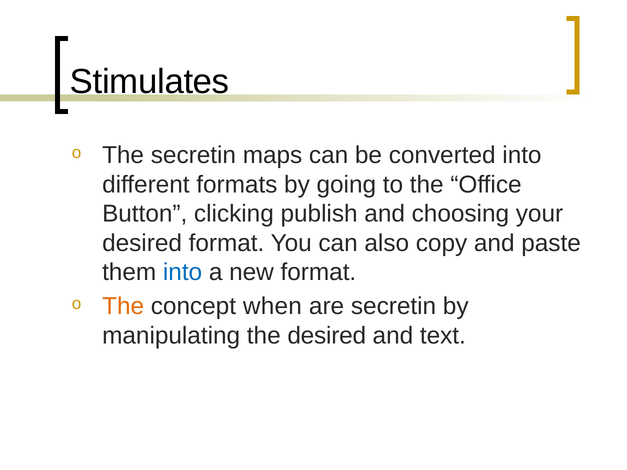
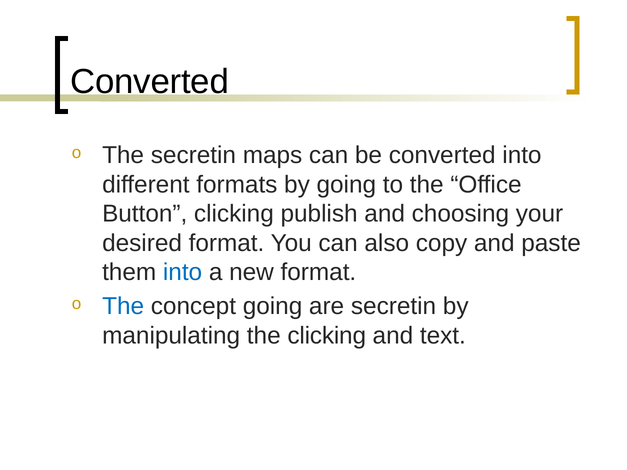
Stimulates: Stimulates -> Converted (150, 82)
The colour: orange -> blue (123, 307)
concept when: when -> going (273, 307)
the desired: desired -> clicking (327, 336)
